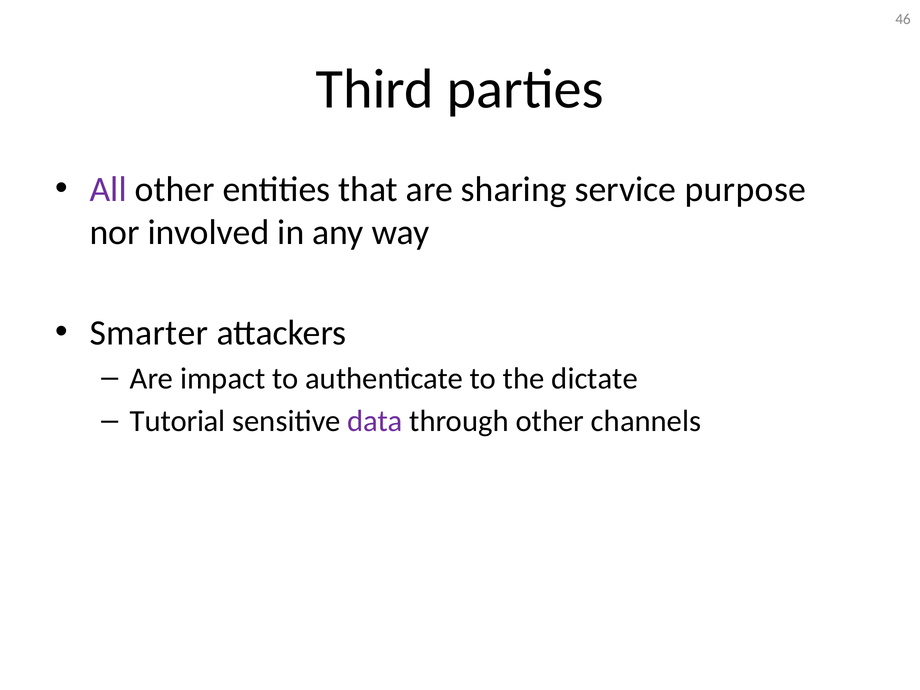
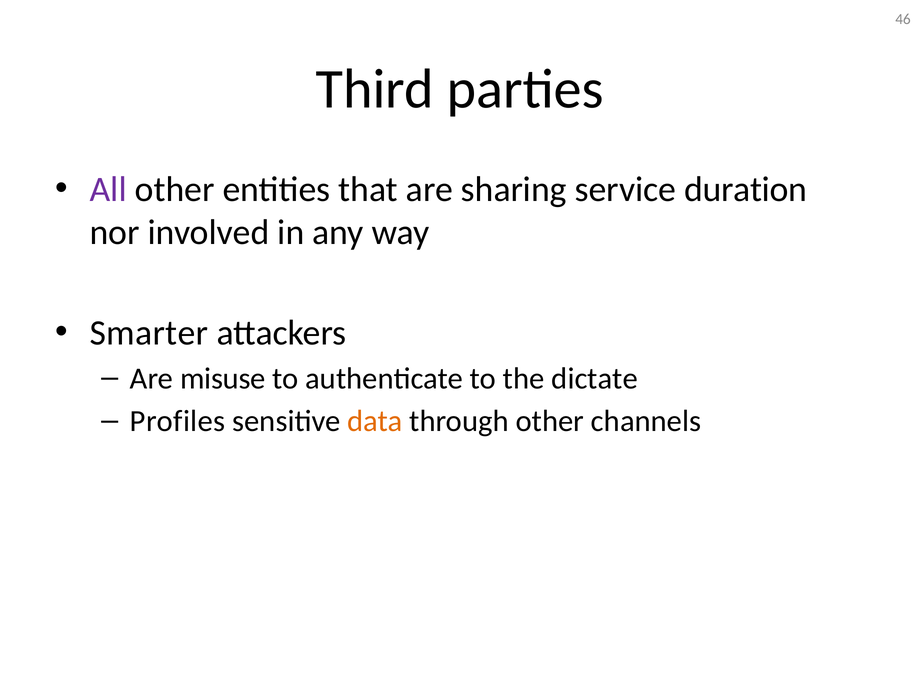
purpose: purpose -> duration (746, 190)
impact: impact -> misuse (223, 378)
Tutorial: Tutorial -> Profiles (178, 421)
data colour: purple -> orange (375, 421)
